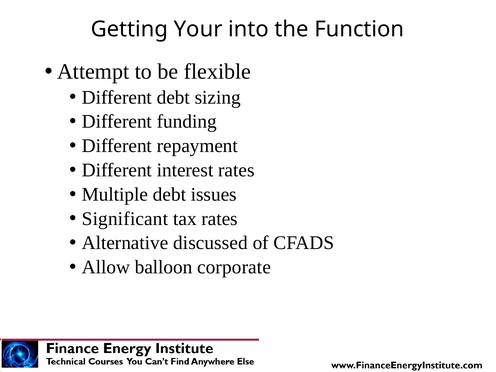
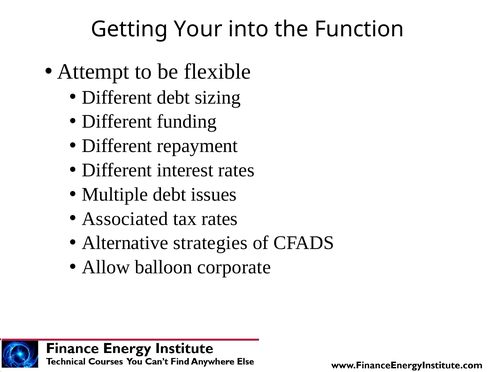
Significant: Significant -> Associated (125, 219)
discussed: discussed -> strategies (210, 243)
